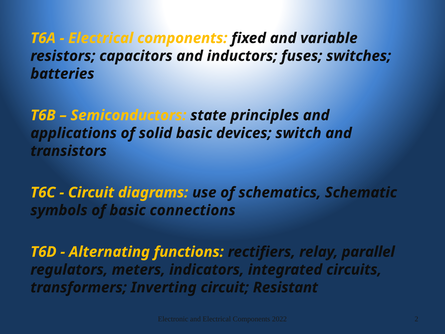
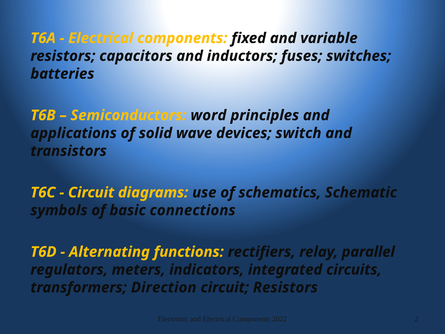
state: state -> word (208, 115)
solid basic: basic -> wave (194, 133)
Inverting: Inverting -> Direction (164, 287)
circuit Resistant: Resistant -> Resistors (285, 287)
